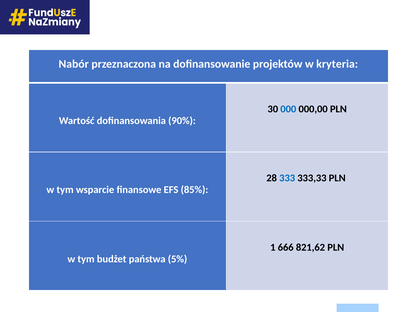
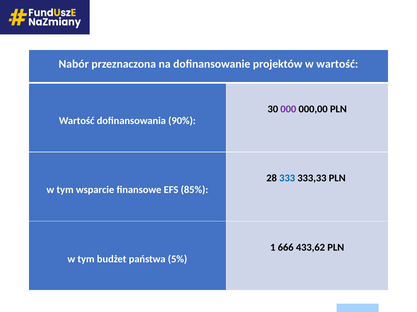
w kryteria: kryteria -> wartość (337, 64)
000 colour: blue -> purple (288, 109)
821,62: 821,62 -> 433,62 (310, 248)
